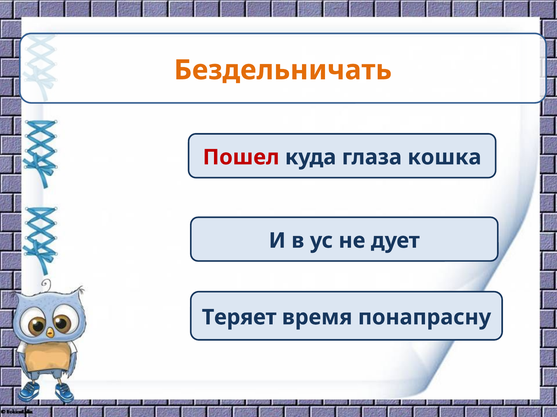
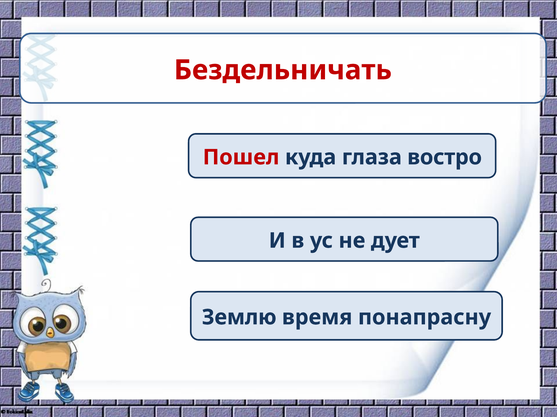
Бездельничать colour: orange -> red (283, 70)
кошка: кошка -> востро (445, 158)
Теряет: Теряет -> Землю (239, 318)
